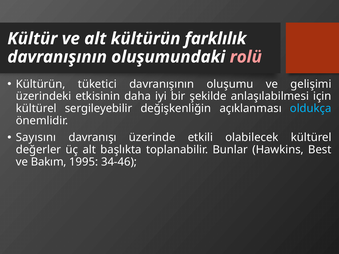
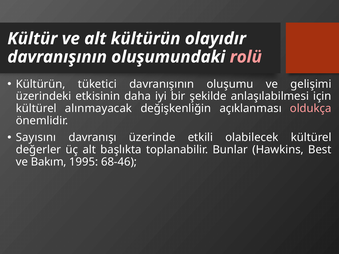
farklılık: farklılık -> olayıdır (215, 39)
sergileyebilir: sergileyebilir -> alınmayacak (98, 109)
oldukça colour: light blue -> pink (311, 109)
34-46: 34-46 -> 68-46 (119, 162)
